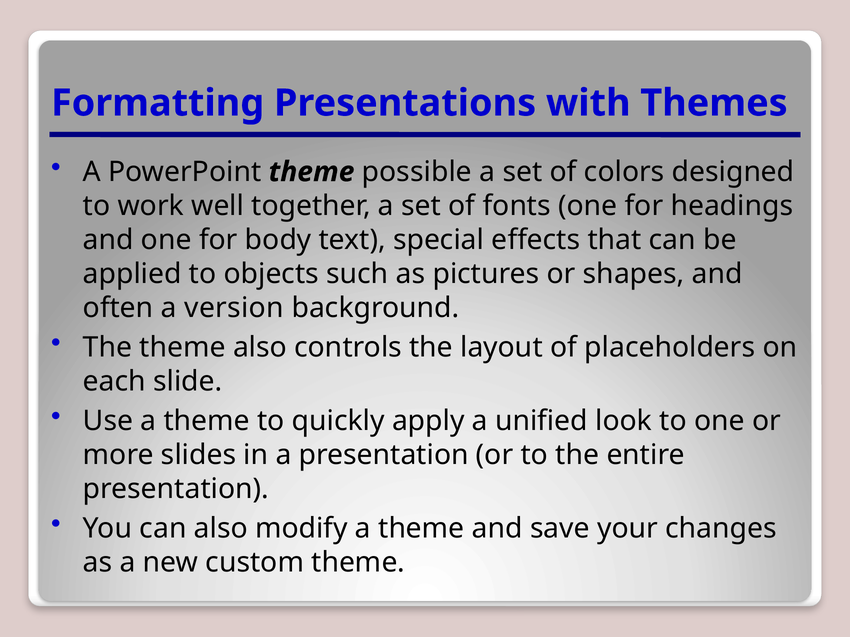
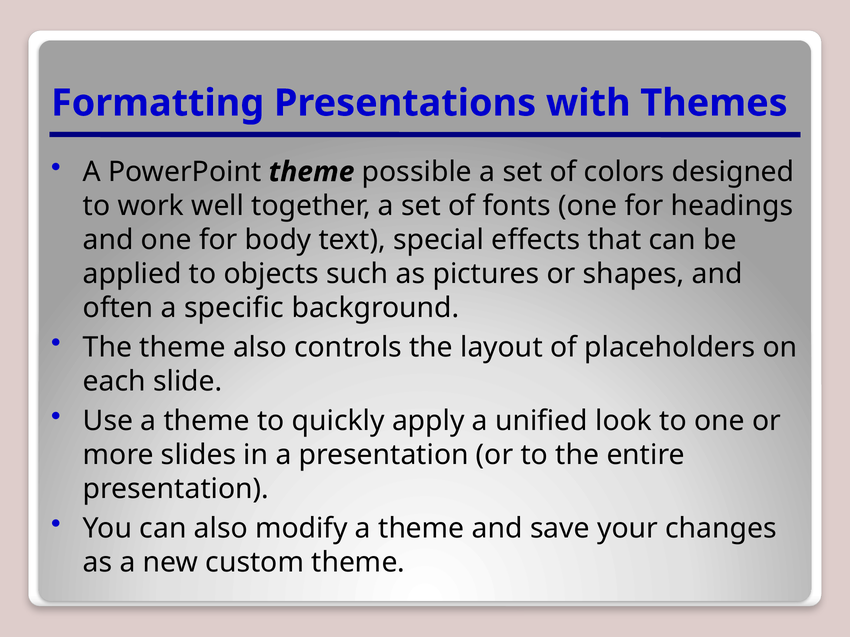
version: version -> specific (234, 308)
